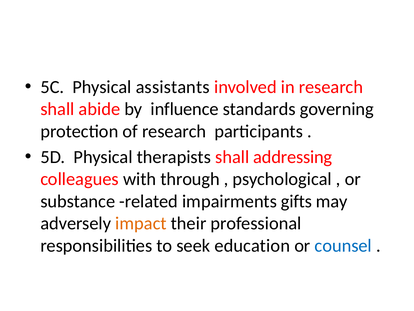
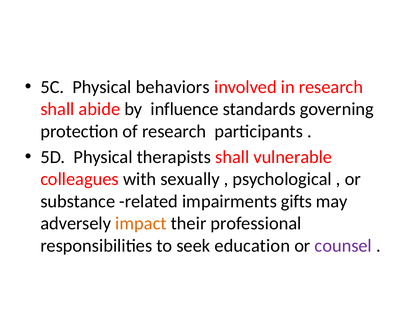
assistants: assistants -> behaviors (173, 87)
addressing: addressing -> vulnerable (293, 157)
through: through -> sexually (190, 179)
counsel colour: blue -> purple (343, 245)
